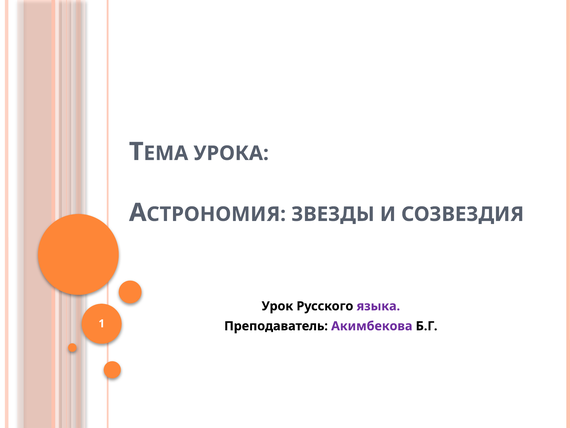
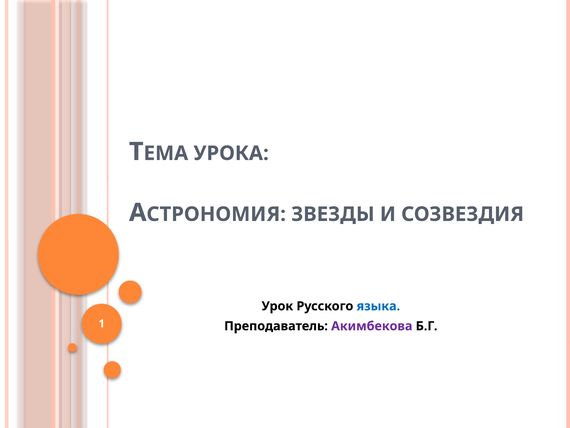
языка colour: purple -> blue (378, 306)
